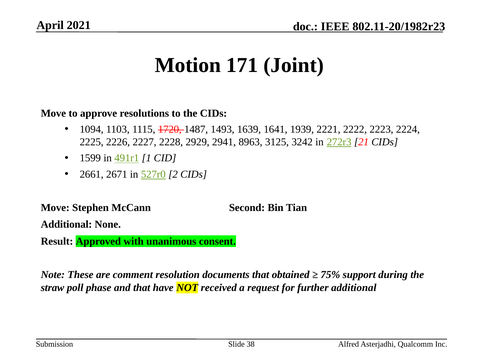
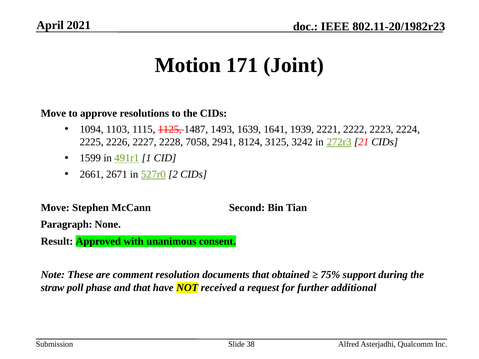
1720: 1720 -> 1125 (170, 129)
2929: 2929 -> 7058 (198, 142)
8963: 8963 -> 8124 (251, 142)
Additional: Additional -> Paragraph (66, 225)
